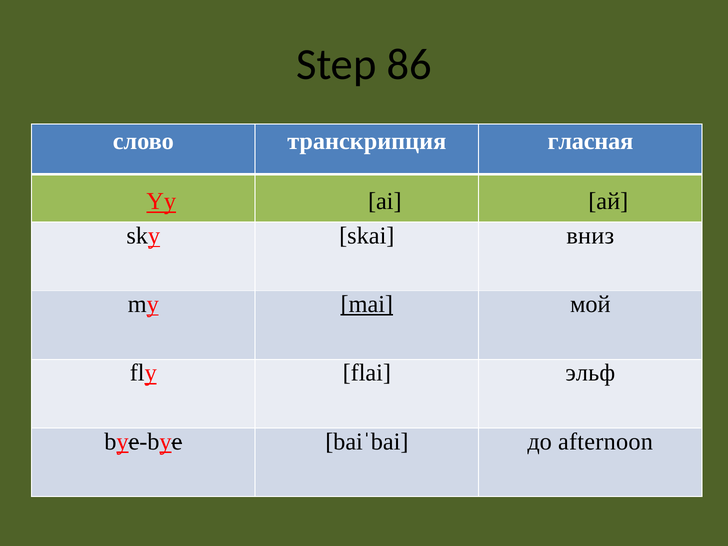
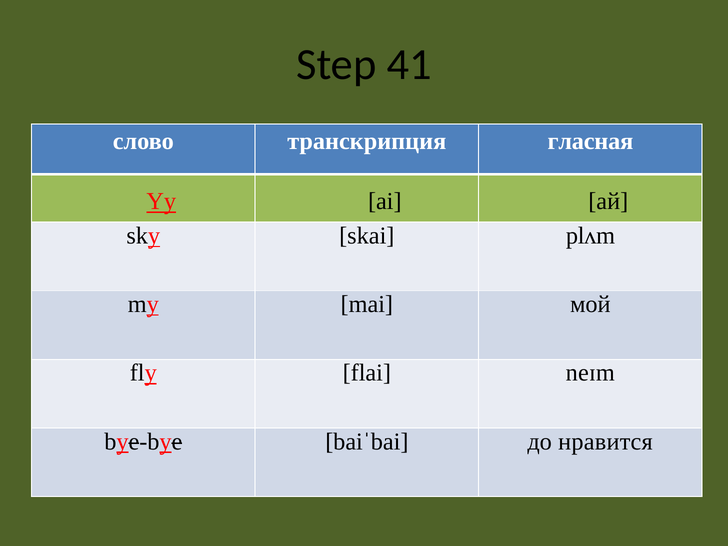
86: 86 -> 41 (409, 65)
вниз: вниз -> plʌm (591, 236)
mai underline: present -> none (367, 304)
эльф: эльф -> neɪm (590, 373)
afternoon: afternoon -> нравится (605, 442)
